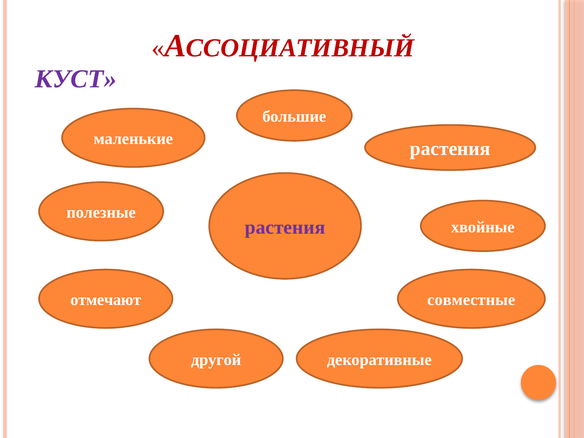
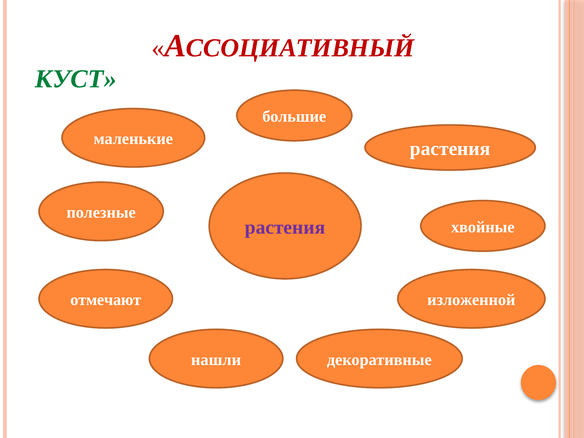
КУСТ colour: purple -> green (76, 79)
совместные: совместные -> изложенной (471, 300)
другой: другой -> нашли (216, 360)
